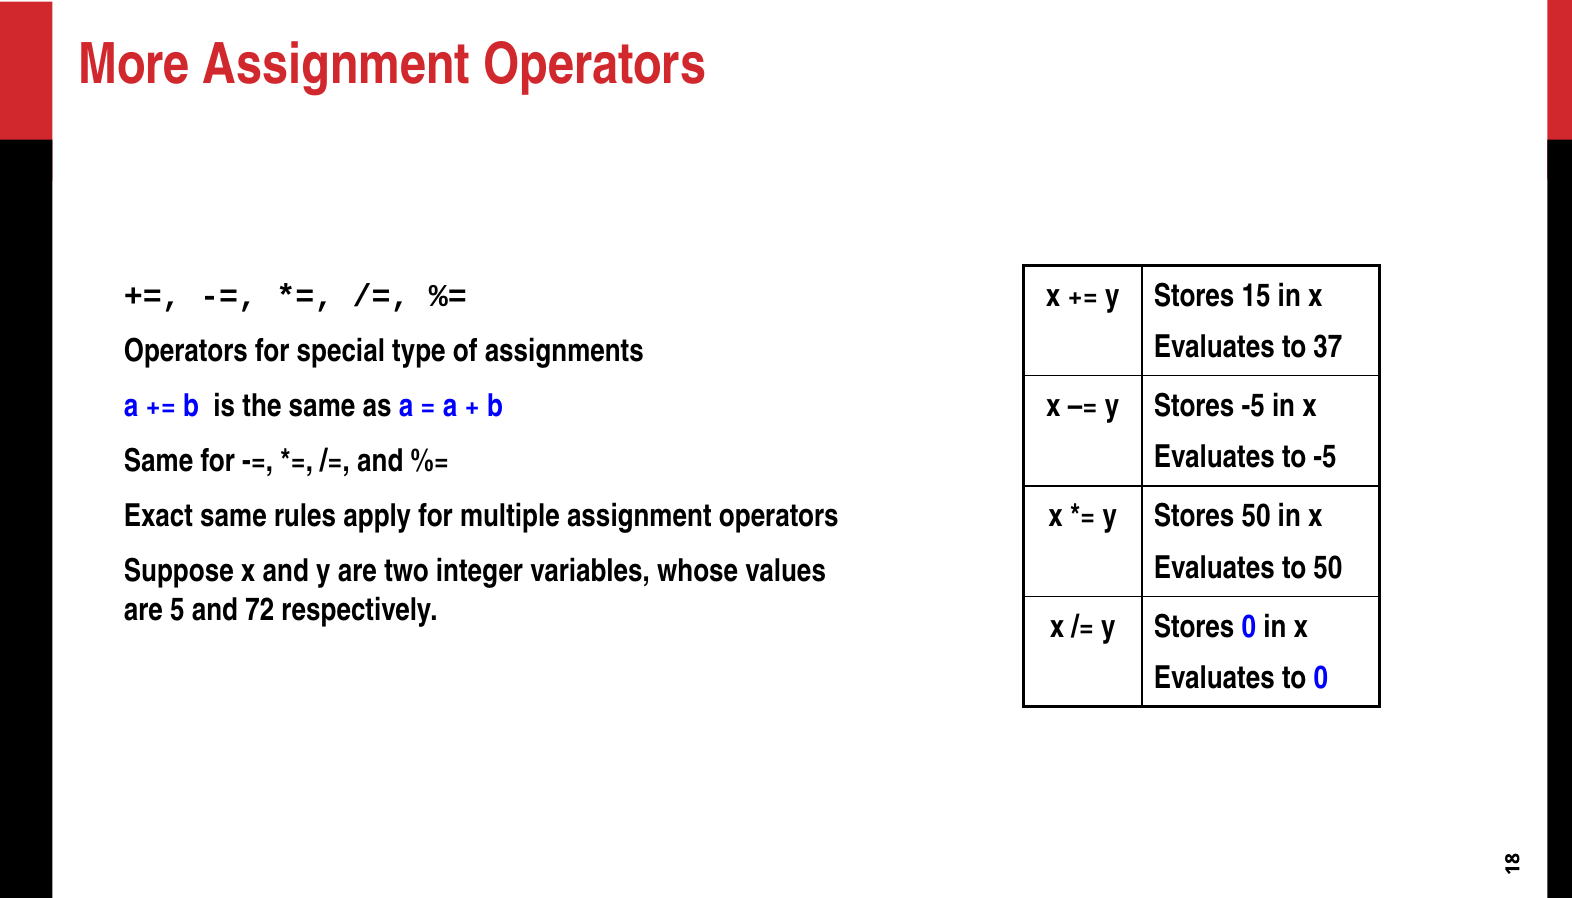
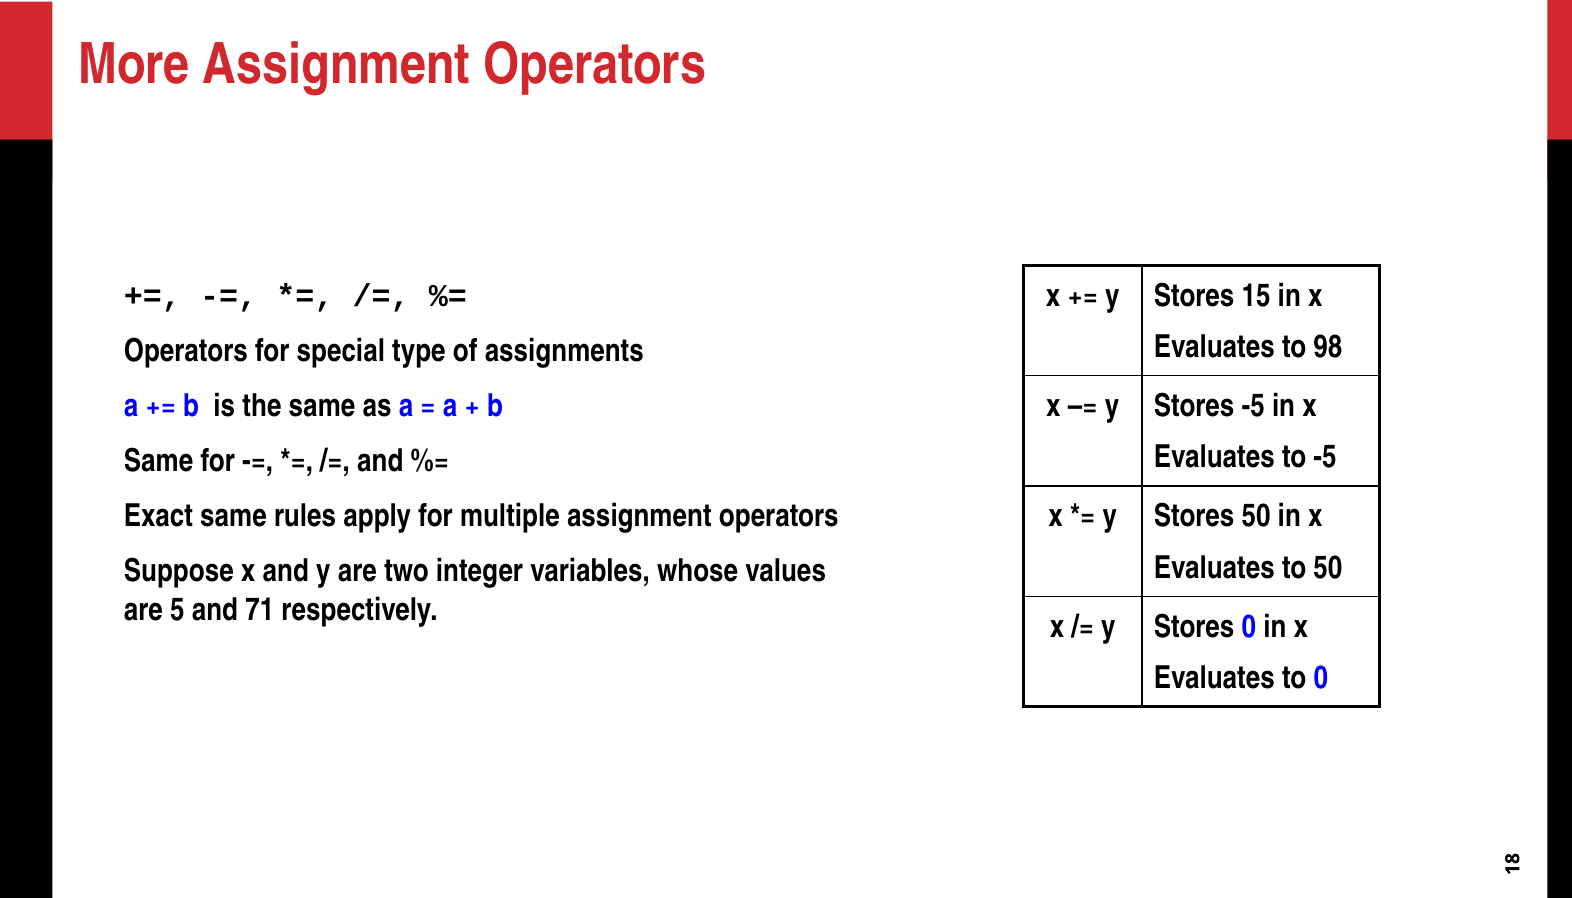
37: 37 -> 98 (1328, 347)
72: 72 -> 71 (260, 610)
